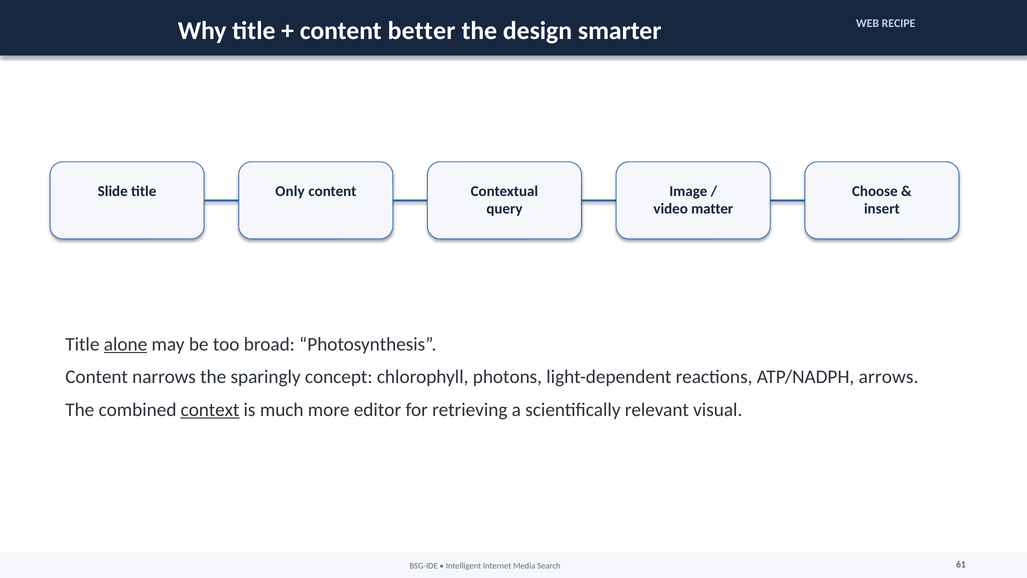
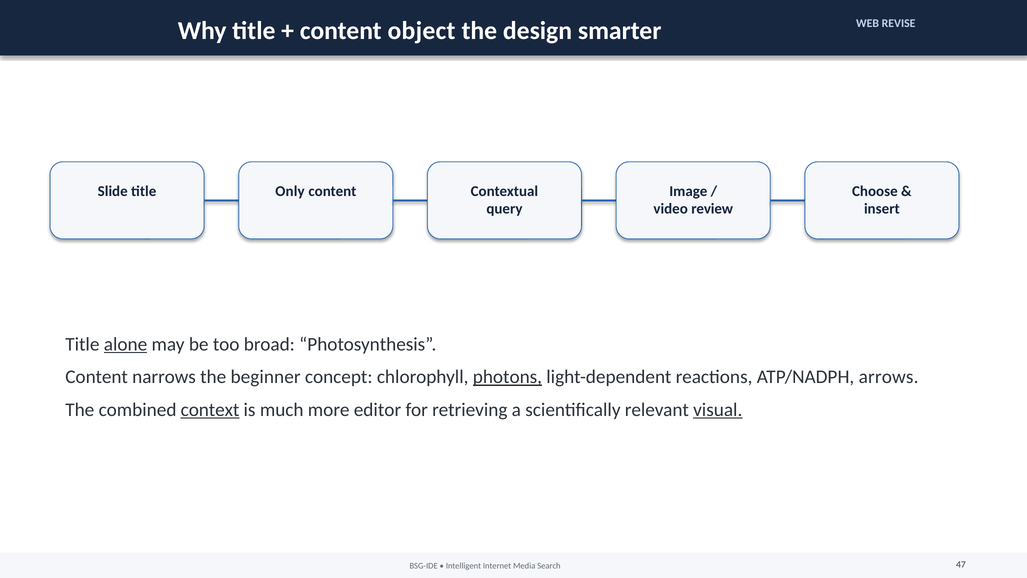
better: better -> object (422, 31)
RECIPE: RECIPE -> REVISE (899, 23)
matter: matter -> review (712, 209)
sparingly: sparingly -> beginner (266, 377)
photons underline: none -> present (507, 377)
visual underline: none -> present (718, 410)
61: 61 -> 47 (961, 564)
